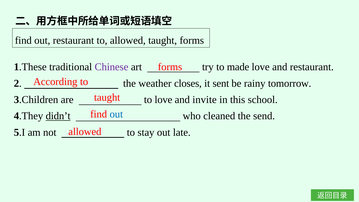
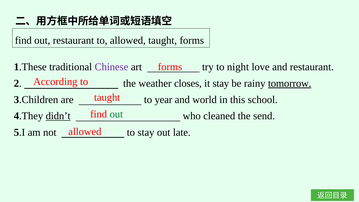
made: made -> night (238, 67)
it sent: sent -> stay (221, 83)
tomorrow underline: none -> present (290, 83)
to love: love -> year (163, 100)
invite: invite -> world (205, 100)
out colour: blue -> green (116, 114)
